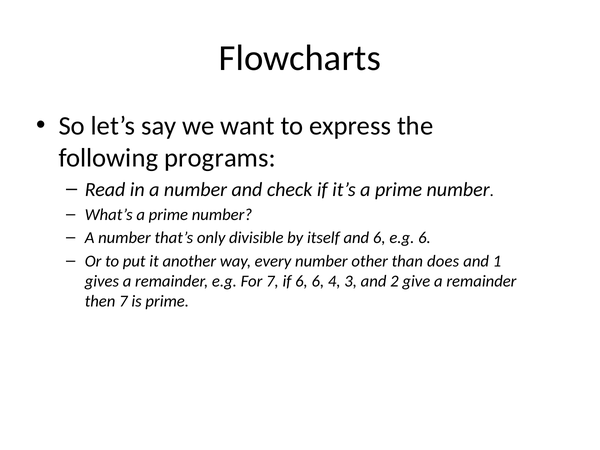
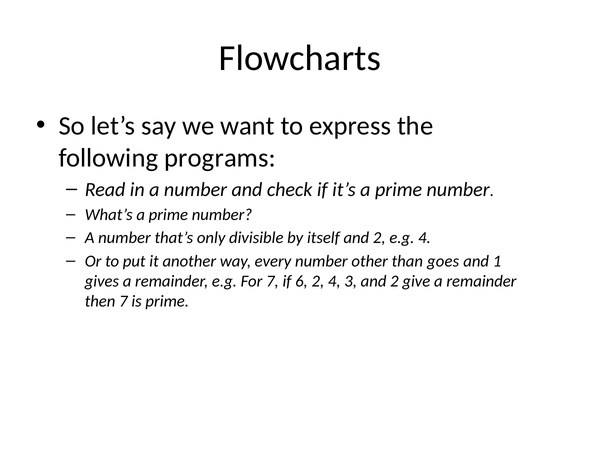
itself and 6: 6 -> 2 (379, 238)
e.g 6: 6 -> 4 (424, 238)
does: does -> goes (443, 261)
6 6: 6 -> 2 (318, 281)
